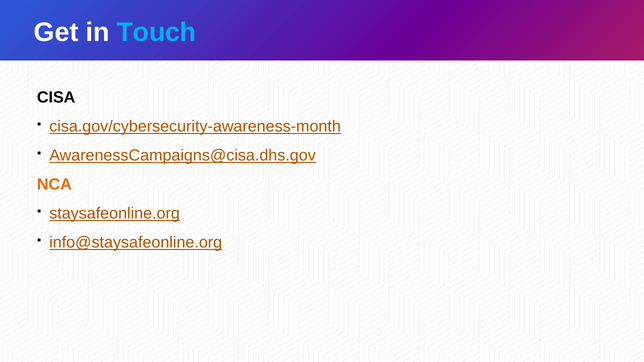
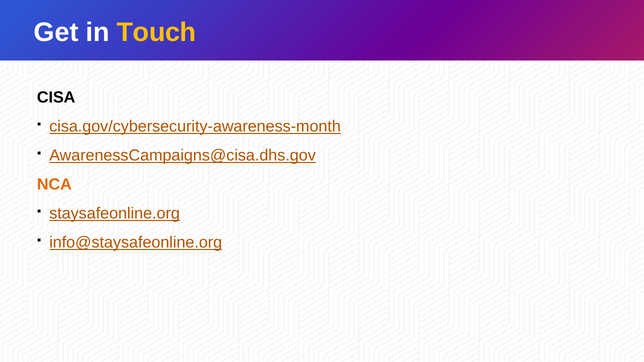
Touch colour: light blue -> yellow (156, 32)
